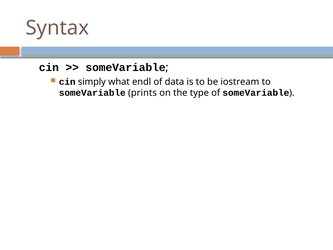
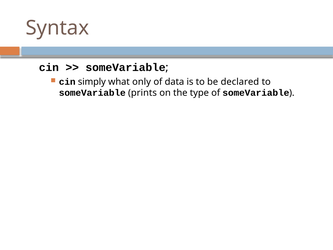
endl: endl -> only (142, 82)
iostream: iostream -> declared (240, 82)
